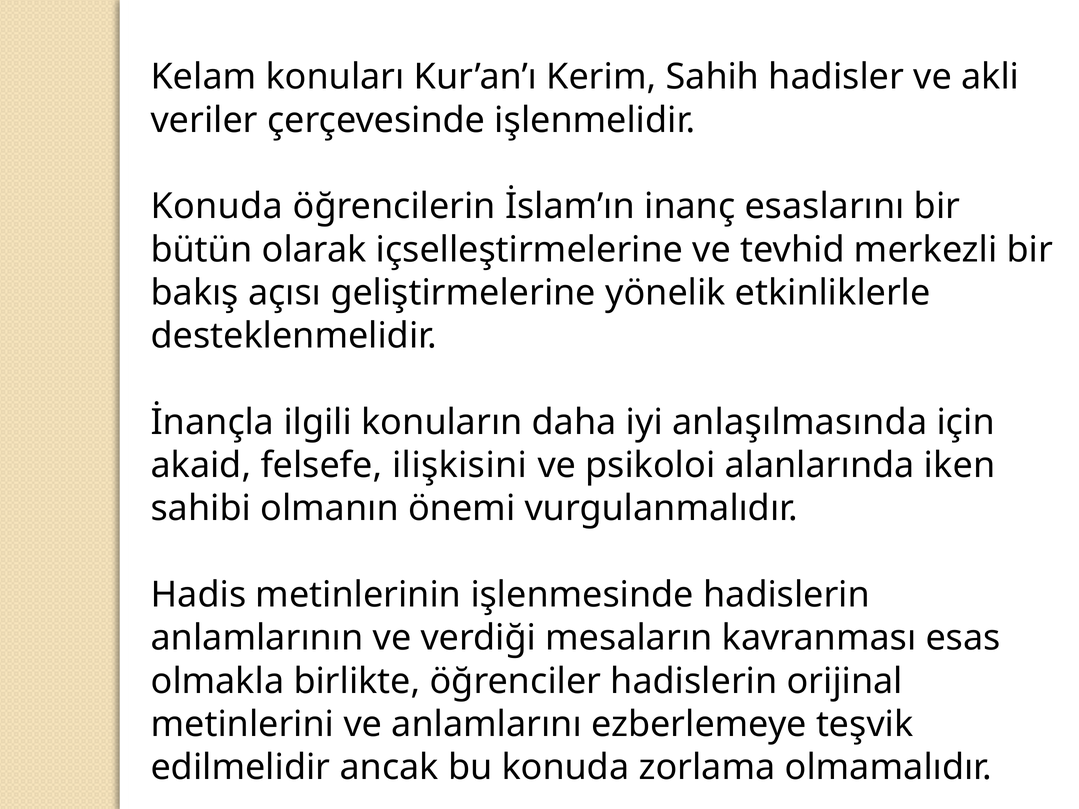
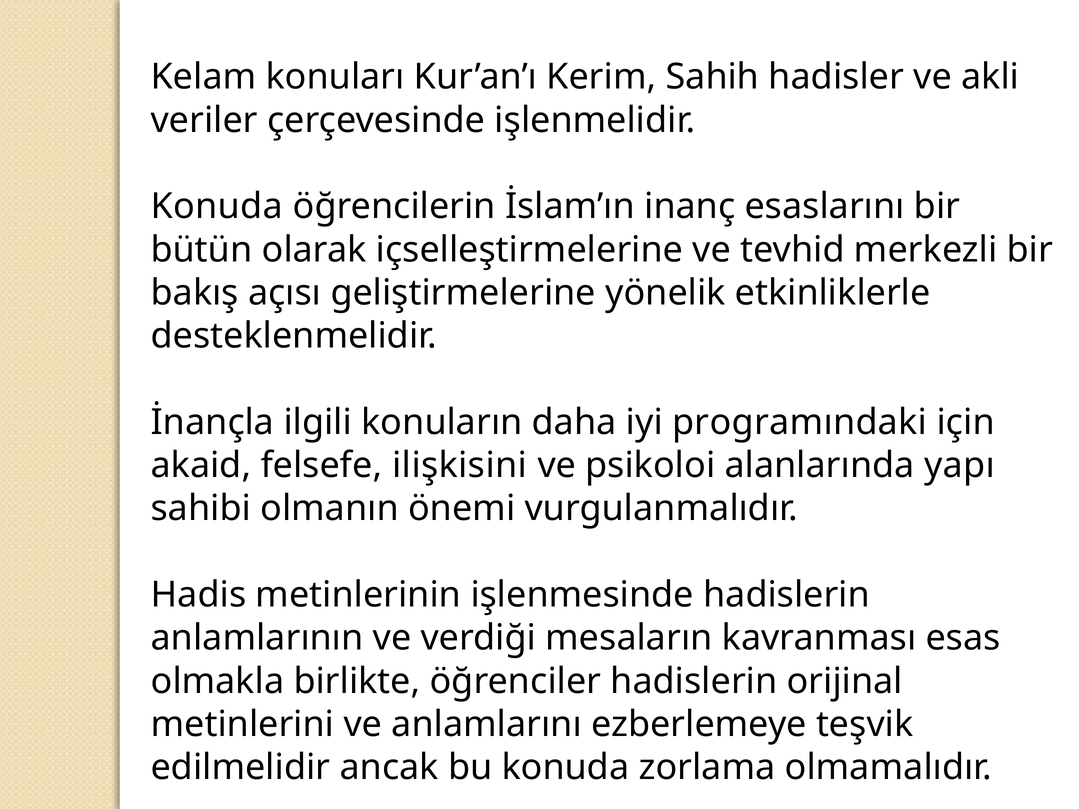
anlaşılmasında: anlaşılmasında -> programındaki (800, 422)
iken: iken -> yapı (960, 466)
